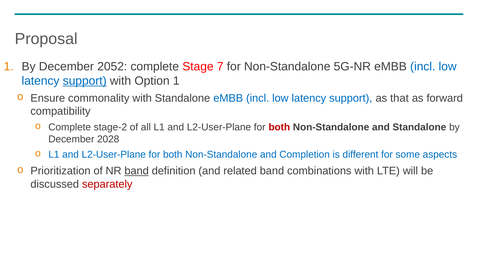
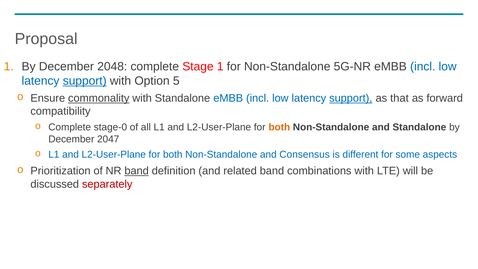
2052: 2052 -> 2048 (112, 66)
Stage 7: 7 -> 1 (220, 66)
Option 1: 1 -> 5 (176, 81)
commonality underline: none -> present (99, 98)
support underline: none -> present (351, 98)
stage-2: stage-2 -> stage-0 (110, 127)
both colour: red -> orange (279, 127)
2028: 2028 -> 2047 (108, 139)
Completion: Completion -> Consensus (305, 155)
